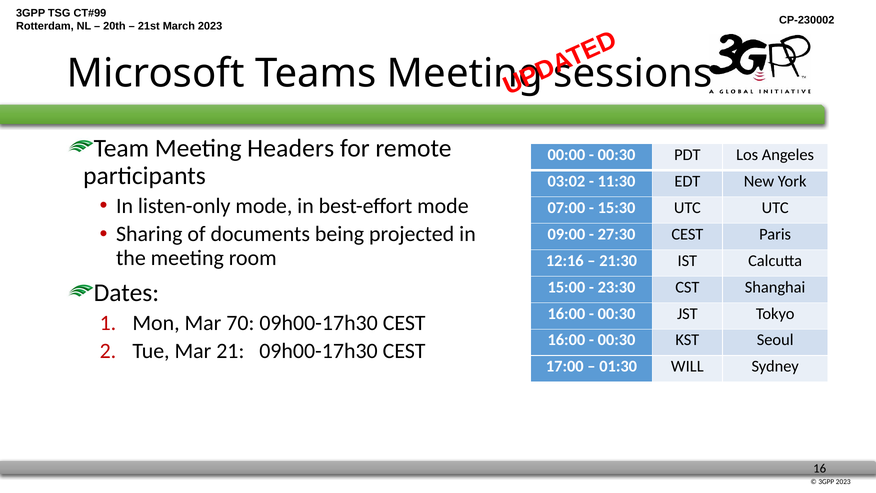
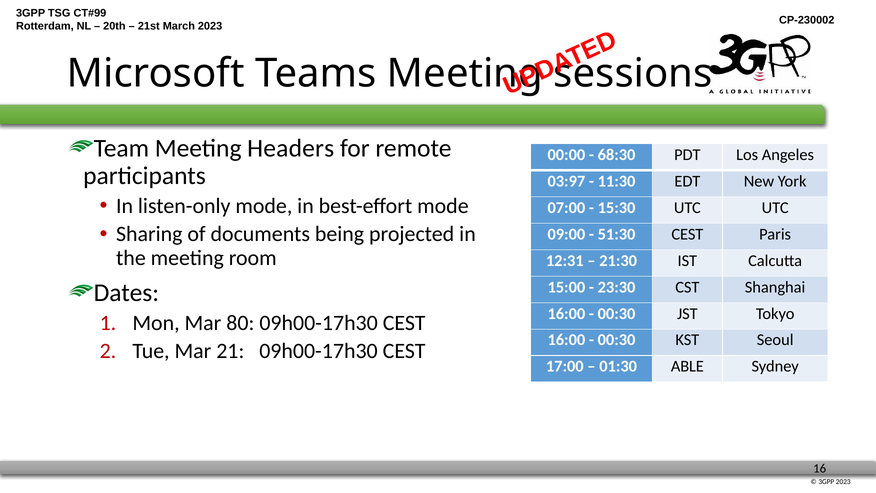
00:30: 00:30 -> 68:30 (617, 155)
03:02: 03:02 -> 03:97 (566, 181)
27:30: 27:30 -> 51:30 (617, 234)
12:16: 12:16 -> 12:31 (565, 261)
70: 70 -> 80 (240, 323)
WILL: WILL -> ABLE (687, 366)
